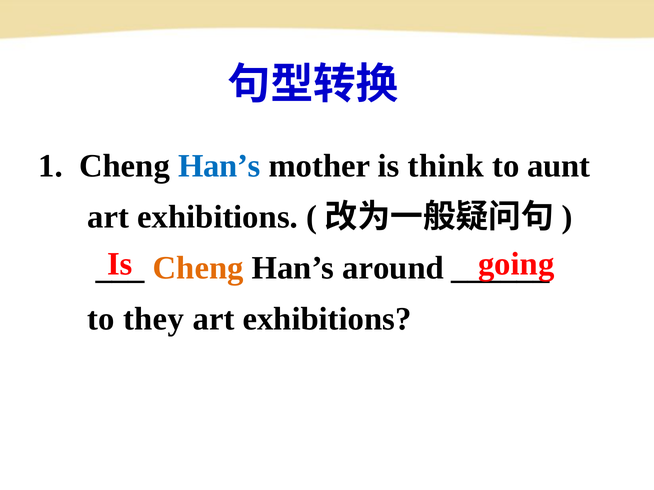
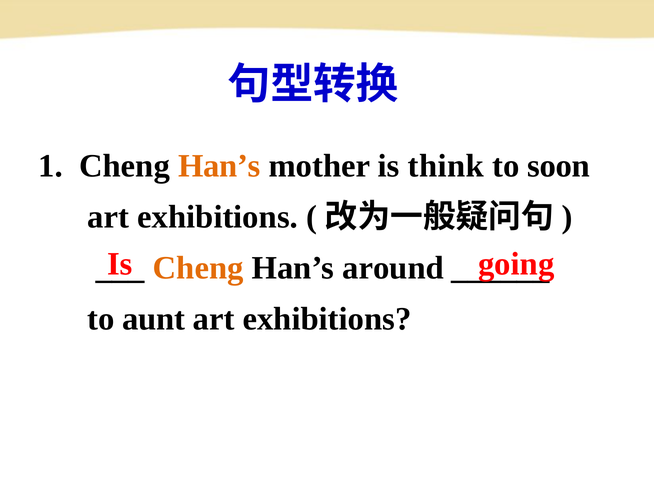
Han’s colour: blue -> orange (219, 166)
aunt: aunt -> soon (559, 166)
they: they -> aunt (154, 319)
